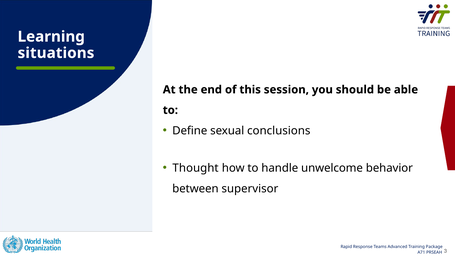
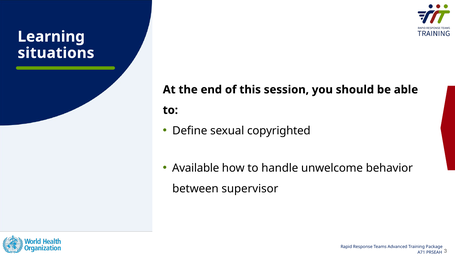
conclusions: conclusions -> copyrighted (279, 131)
Thought: Thought -> Available (196, 168)
